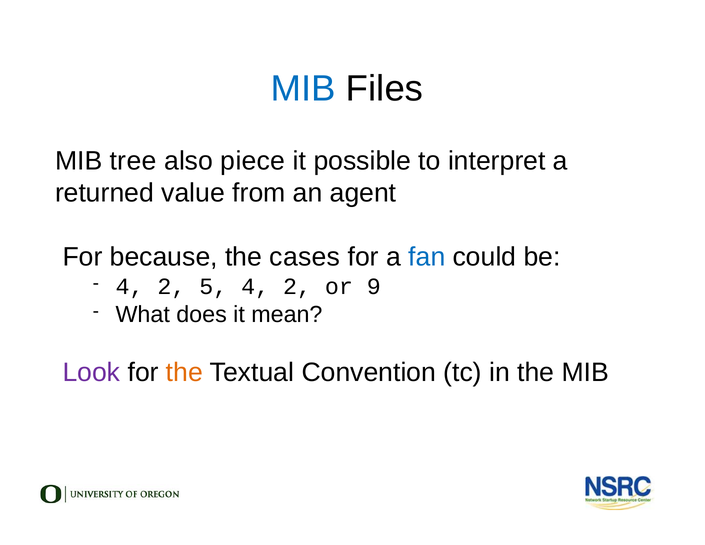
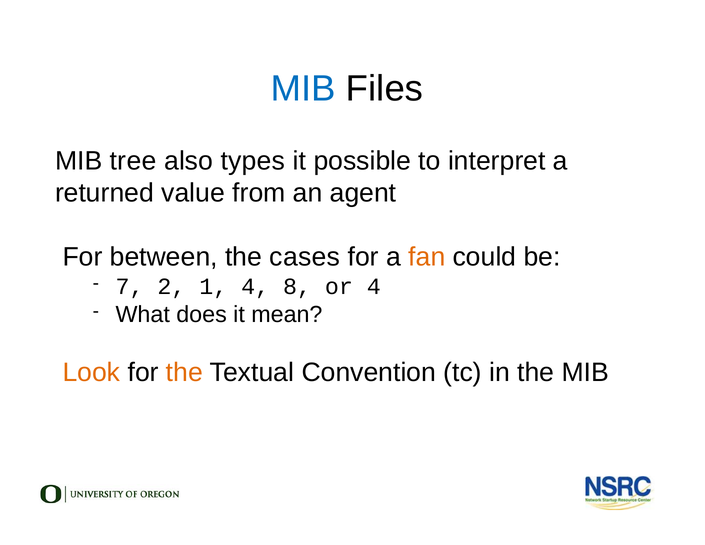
piece: piece -> types (253, 161)
because: because -> between (164, 257)
fan colour: blue -> orange (427, 257)
4: 4 -> 7 (130, 286)
5: 5 -> 1 (213, 286)
2: 2 -> 8 (297, 286)
or 9: 9 -> 4 (374, 286)
Look colour: purple -> orange (91, 373)
